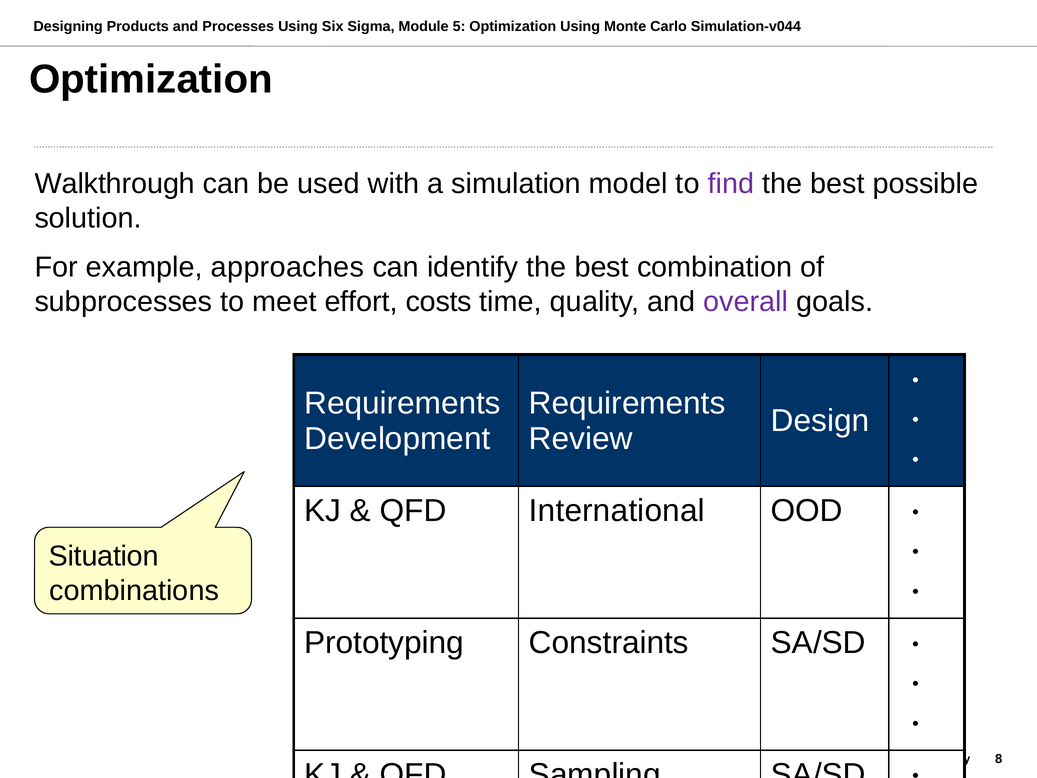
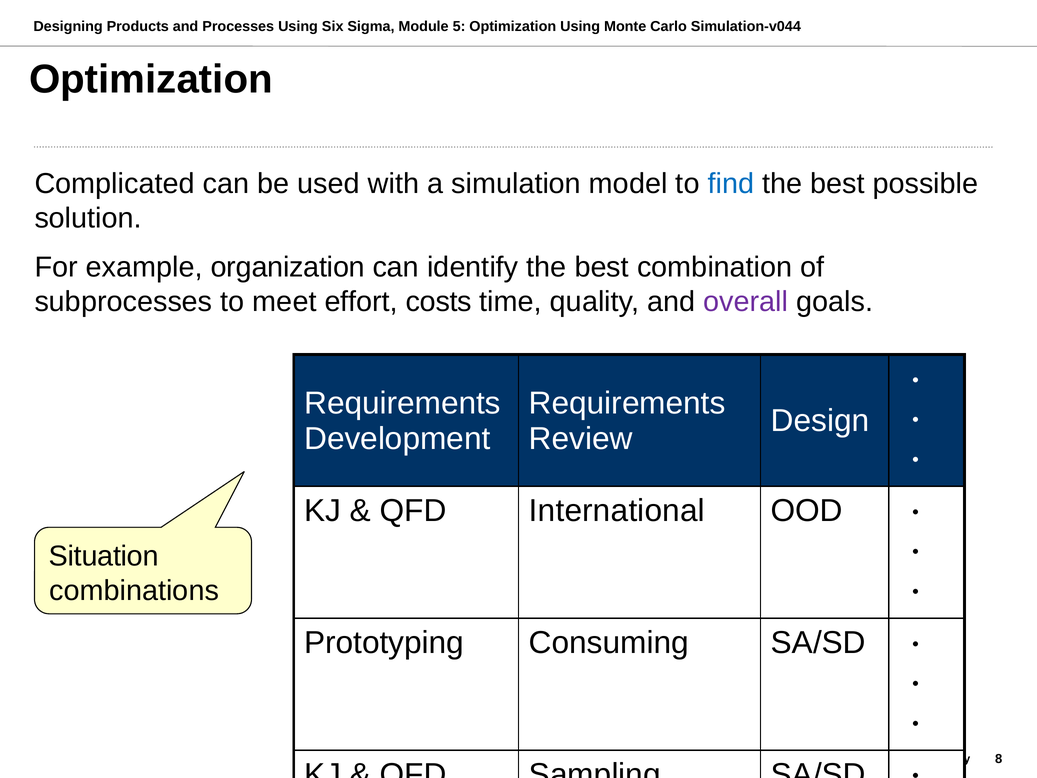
Walkthrough: Walkthrough -> Complicated (115, 184)
find colour: purple -> blue (731, 184)
approaches: approaches -> organization (288, 267)
Constraints: Constraints -> Consuming (609, 643)
